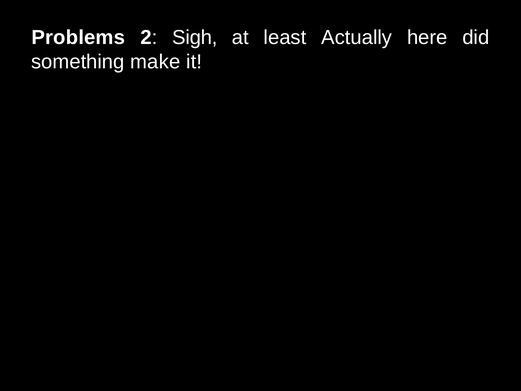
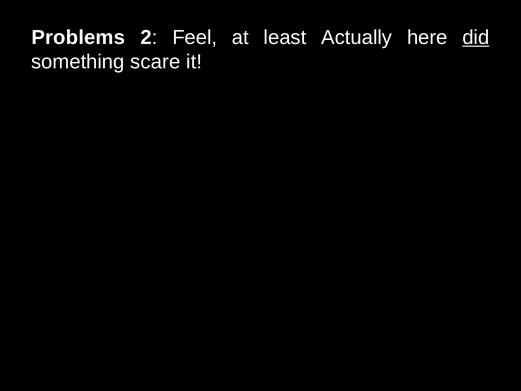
Sigh: Sigh -> Feel (195, 37)
did underline: none -> present (476, 37)
make: make -> scare (155, 62)
